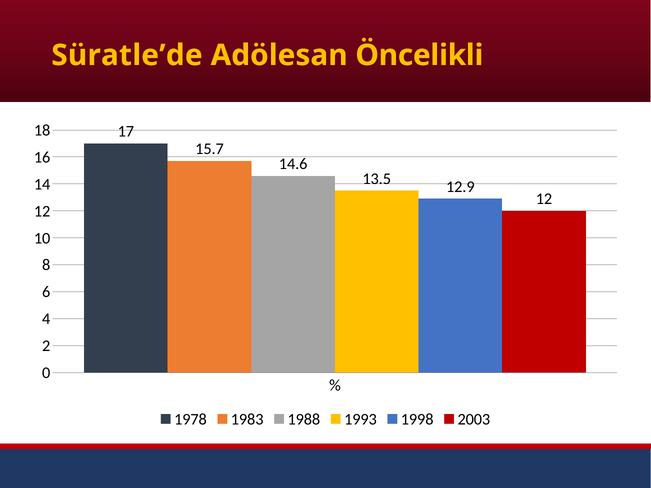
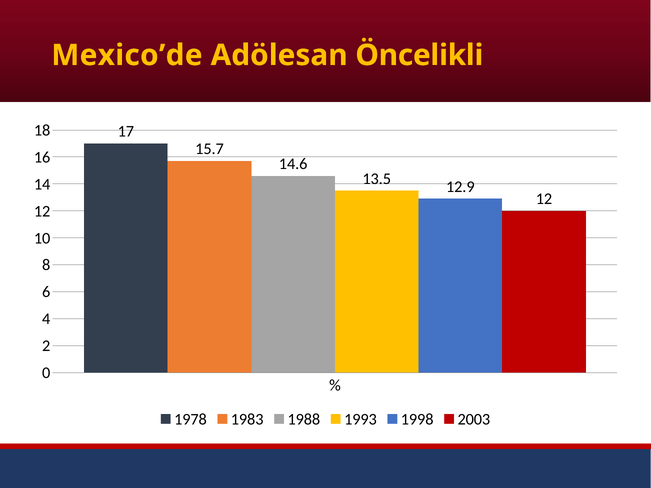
Süratle’de: Süratle’de -> Mexico’de (127, 55)
